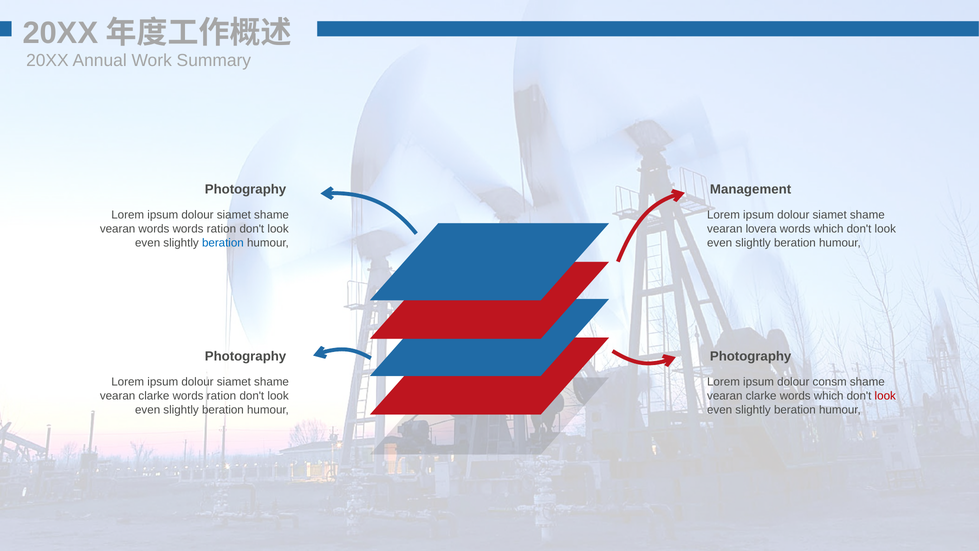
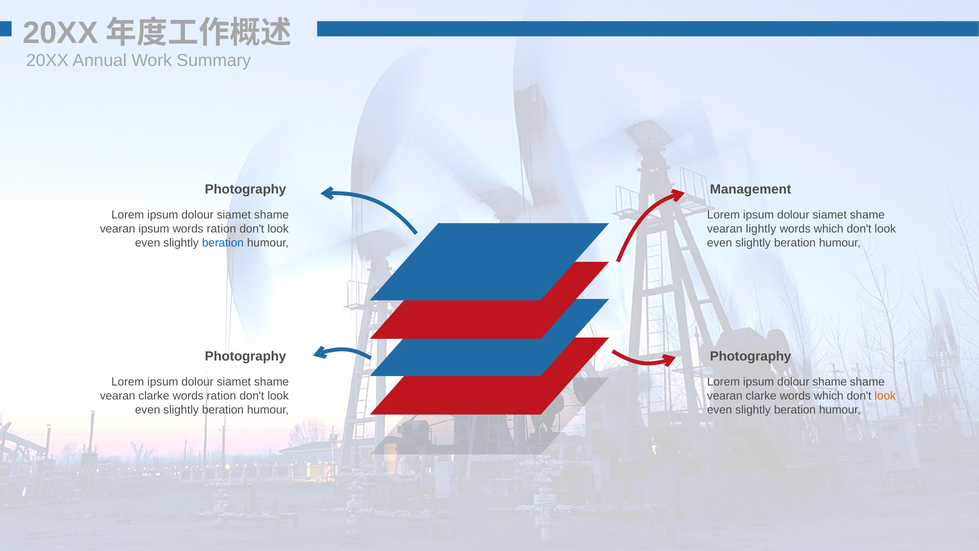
vearan words: words -> ipsum (154, 229)
lovera: lovera -> lightly (761, 229)
dolour consm: consm -> shame (830, 382)
look colour: red -> orange (885, 396)
